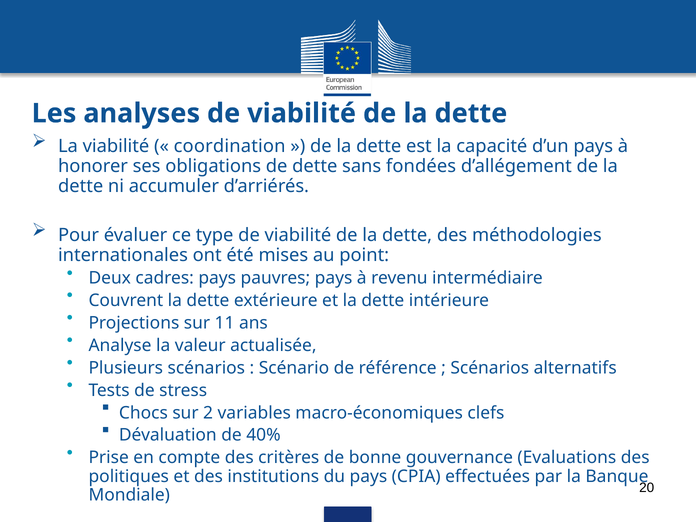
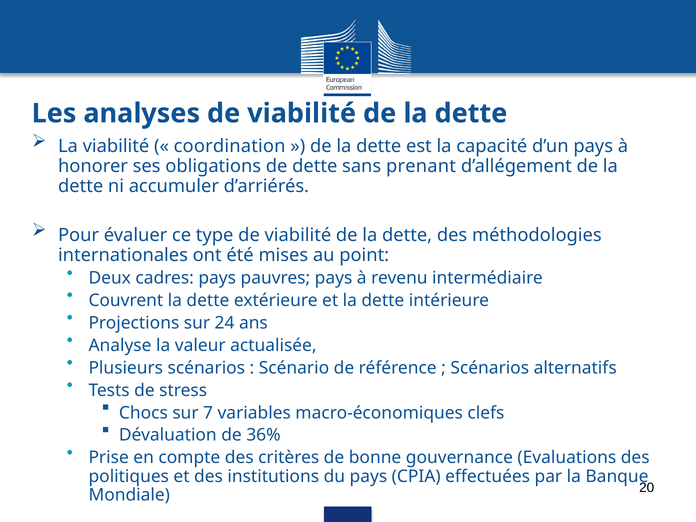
fondées: fondées -> prenant (421, 166)
11: 11 -> 24 (225, 323)
2: 2 -> 7 (208, 413)
40%: 40% -> 36% (263, 435)
